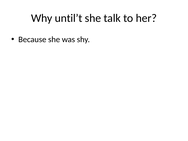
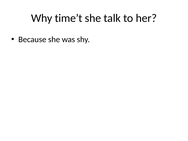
until’t: until’t -> time’t (69, 18)
